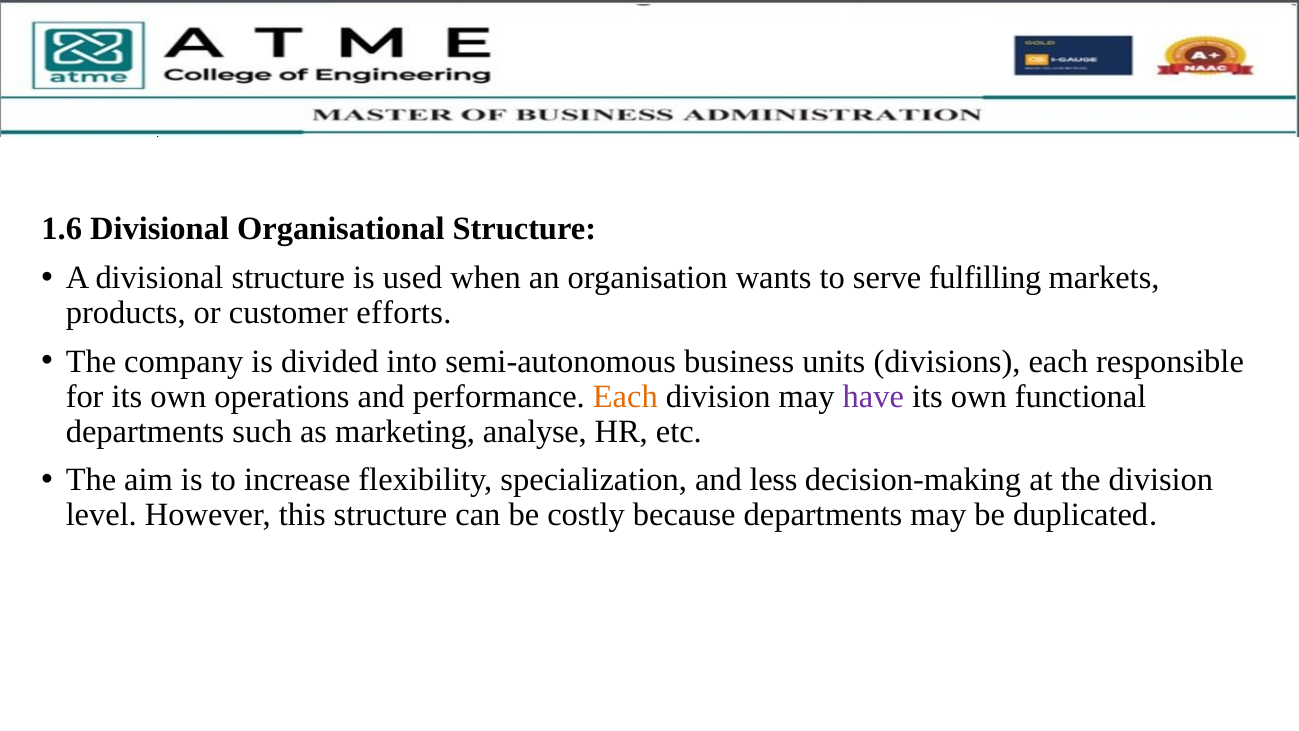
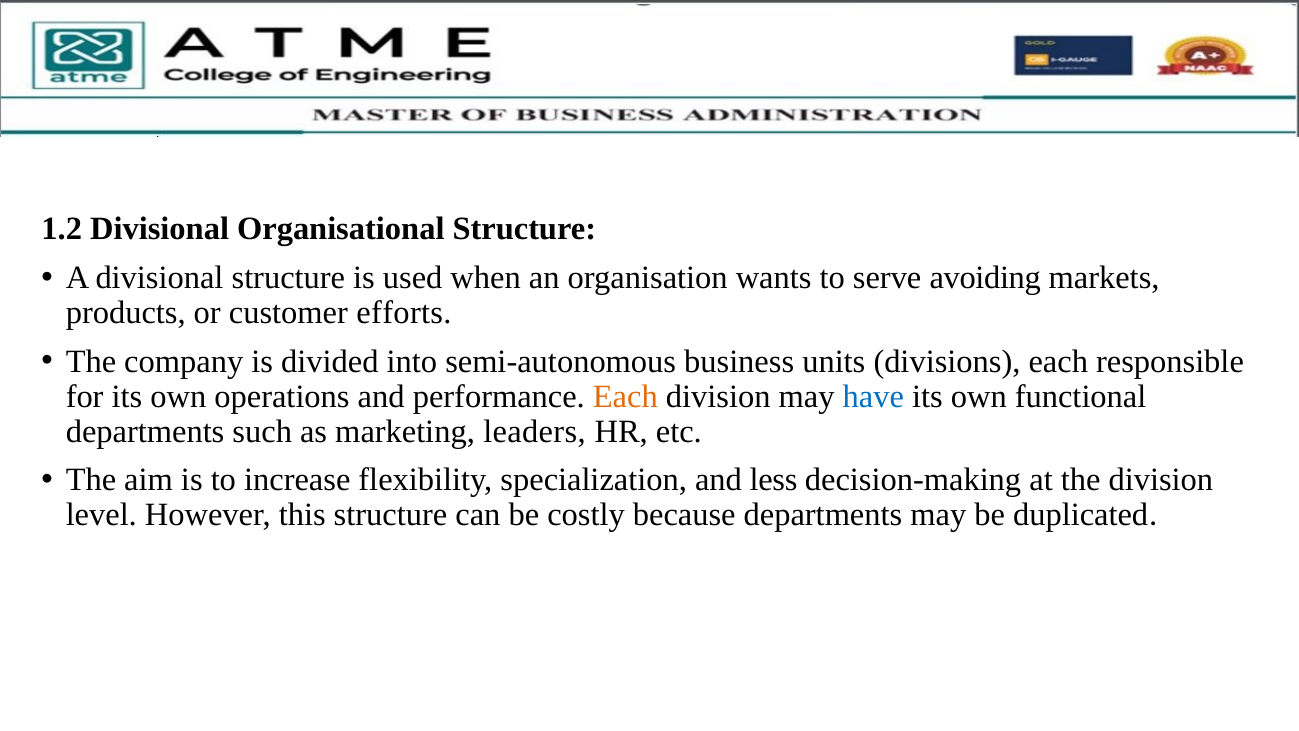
1.6: 1.6 -> 1.2 (62, 229)
fulfilling: fulfilling -> avoiding (985, 278)
have colour: purple -> blue (873, 396)
analyse: analyse -> leaders (535, 431)
